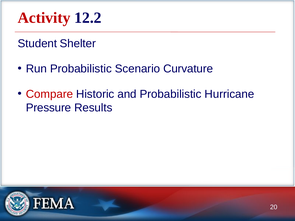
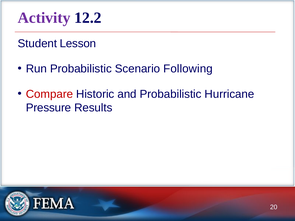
Activity colour: red -> purple (44, 18)
Shelter: Shelter -> Lesson (78, 44)
Curvature: Curvature -> Following (188, 69)
